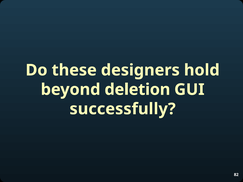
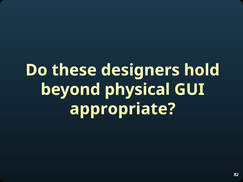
deletion: deletion -> physical (137, 90)
successfully: successfully -> appropriate (123, 109)
